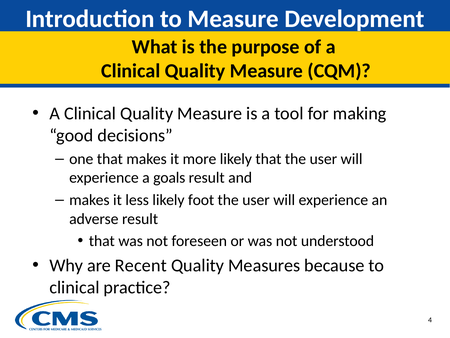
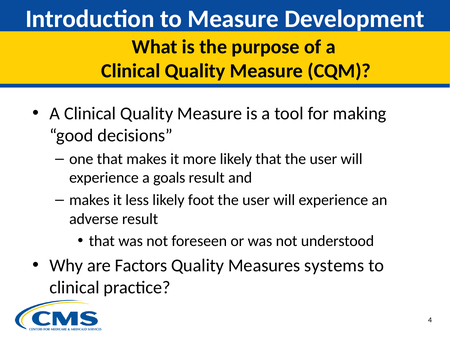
Recent: Recent -> Factors (141, 265)
because: because -> systems (334, 265)
